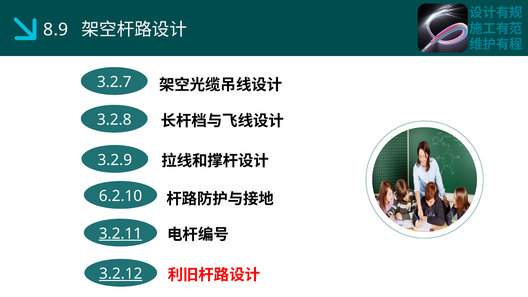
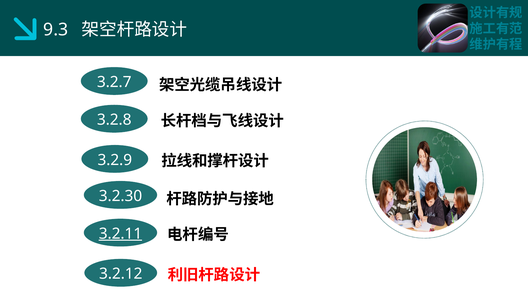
8.9: 8.9 -> 9.3 (56, 30)
6.2.10: 6.2.10 -> 3.2.30 (120, 196)
3.2.12 underline: present -> none (121, 274)
